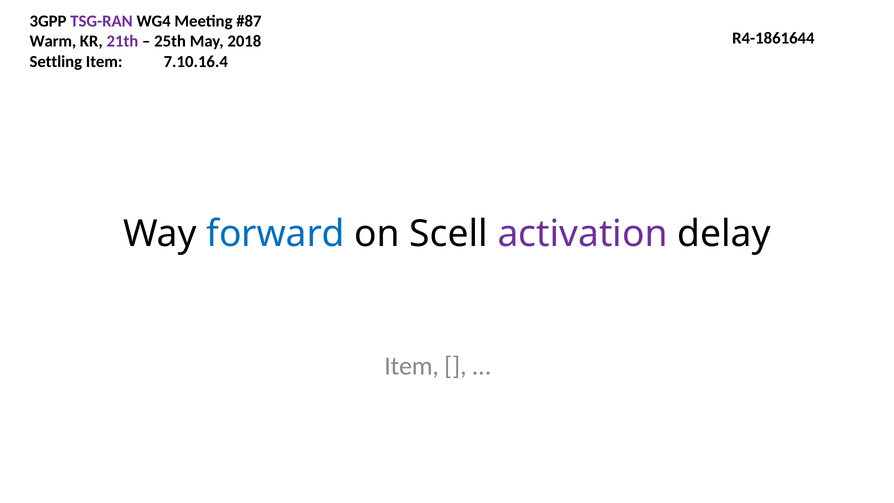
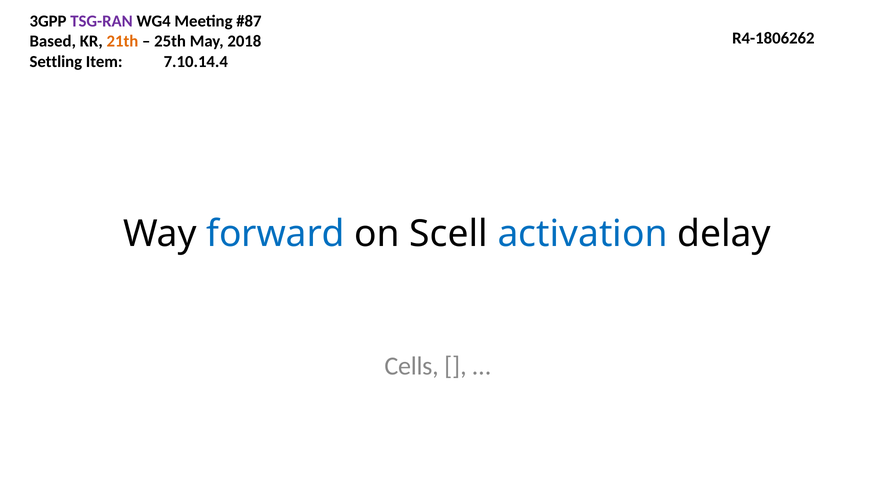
R4-1861644: R4-1861644 -> R4-1806262 (773, 38)
Warm: Warm -> Based (53, 41)
21th colour: purple -> orange (122, 41)
7.10.16.4: 7.10.16.4 -> 7.10.14.4 (196, 62)
activation colour: purple -> blue (583, 234)
Item: Item -> Cells (412, 366)
